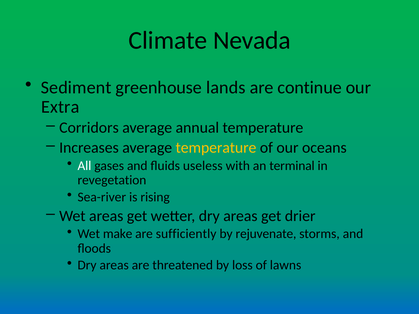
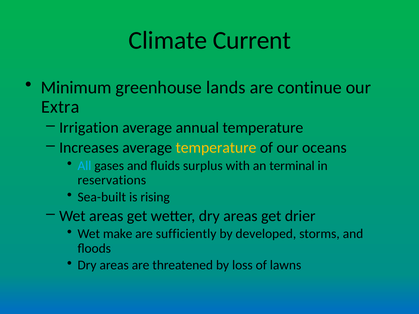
Nevada: Nevada -> Current (252, 41)
Sediment: Sediment -> Minimum (76, 88)
Corridors: Corridors -> Irrigation (89, 128)
All colour: white -> light blue (84, 166)
useless: useless -> surplus (203, 166)
revegetation: revegetation -> reservations (112, 180)
Sea-river: Sea-river -> Sea-built (102, 197)
rejuvenate: rejuvenate -> developed (266, 234)
